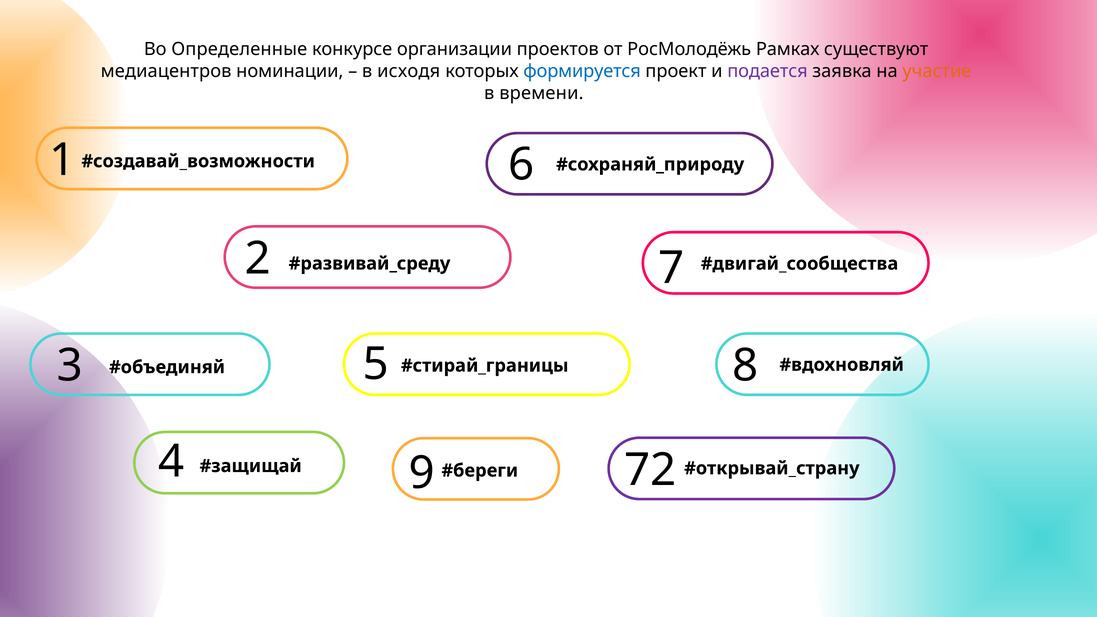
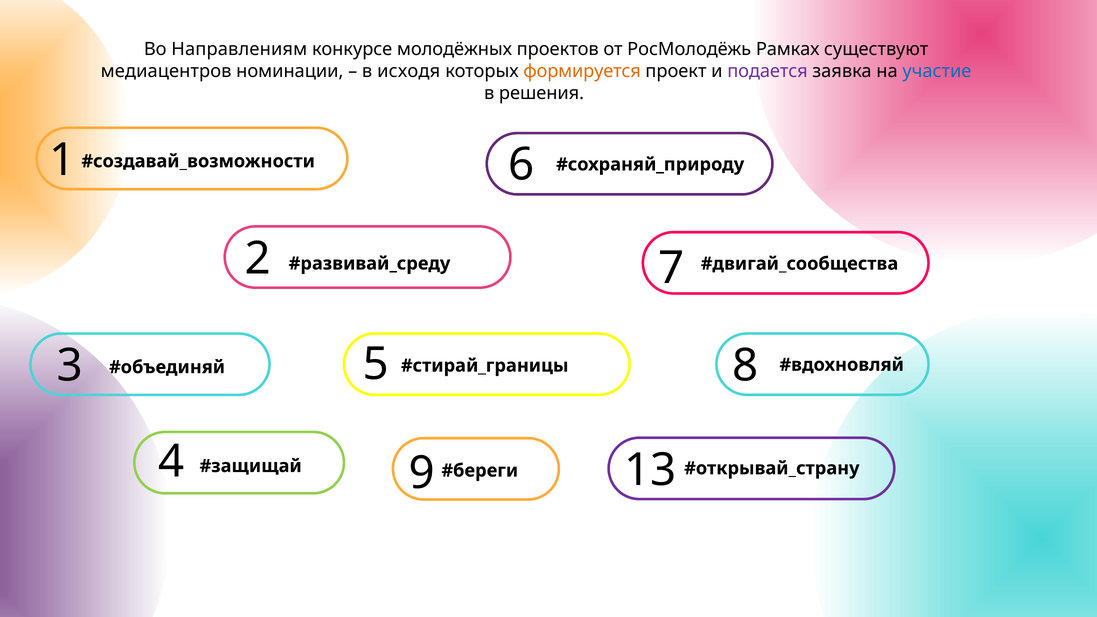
Определенные: Определенные -> Направлениям (239, 49)
организации: организации -> молодёжных (454, 49)
формируется colour: blue -> orange (582, 71)
участие colour: orange -> blue (937, 71)
времени: времени -> решения (542, 93)
72: 72 -> 13 (650, 470)
